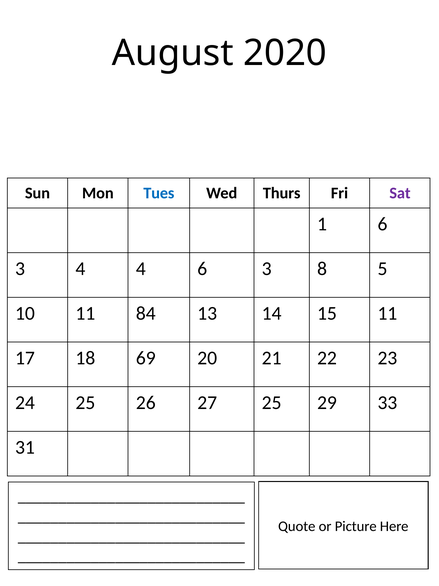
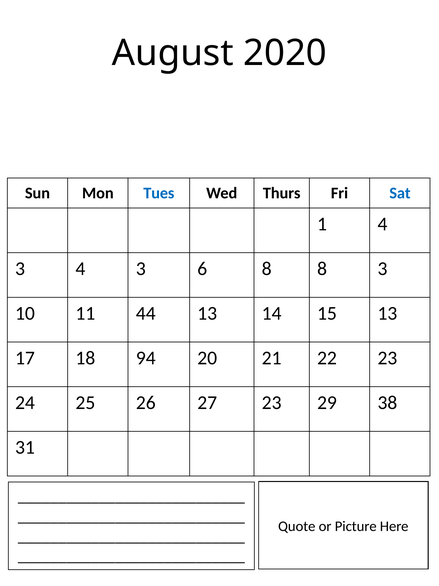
Sat colour: purple -> blue (400, 193)
1 6: 6 -> 4 (382, 224)
3 4 4: 4 -> 3 (141, 268)
3: 3 -> 8 (267, 268)
8 5: 5 -> 3 (382, 268)
84: 84 -> 44 (146, 313)
15 11: 11 -> 13 (387, 313)
69: 69 -> 94 (146, 358)
27 25: 25 -> 23 (272, 402)
33: 33 -> 38 (387, 402)
